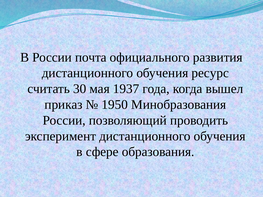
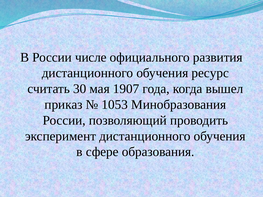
почта: почта -> числе (91, 57)
1937: 1937 -> 1907 (126, 89)
1950: 1950 -> 1053 (115, 105)
